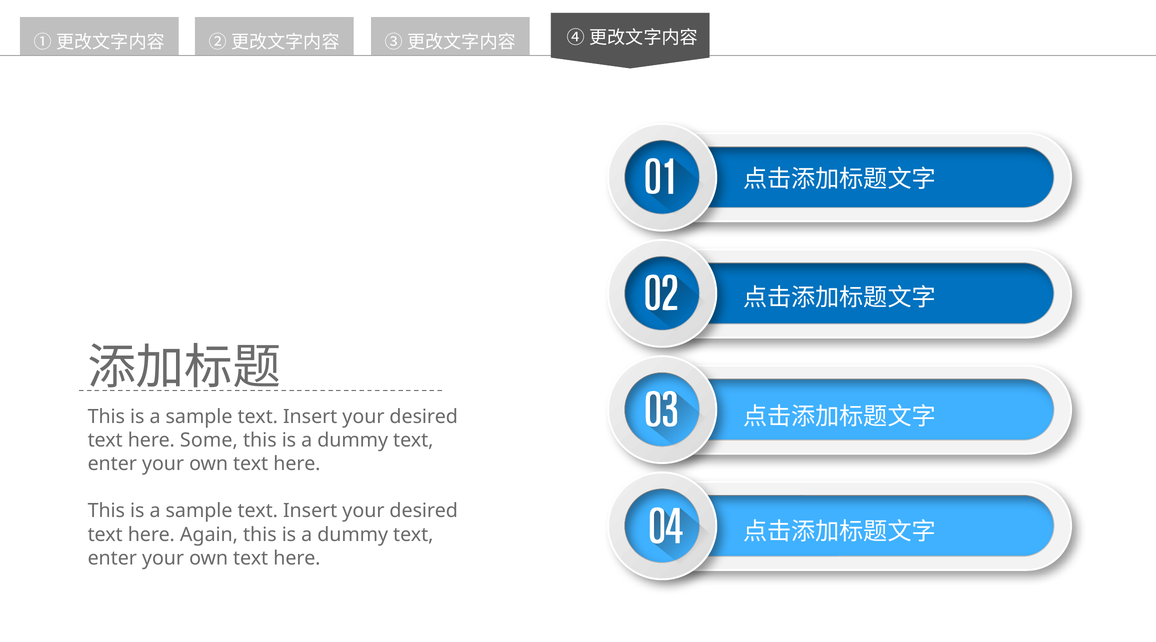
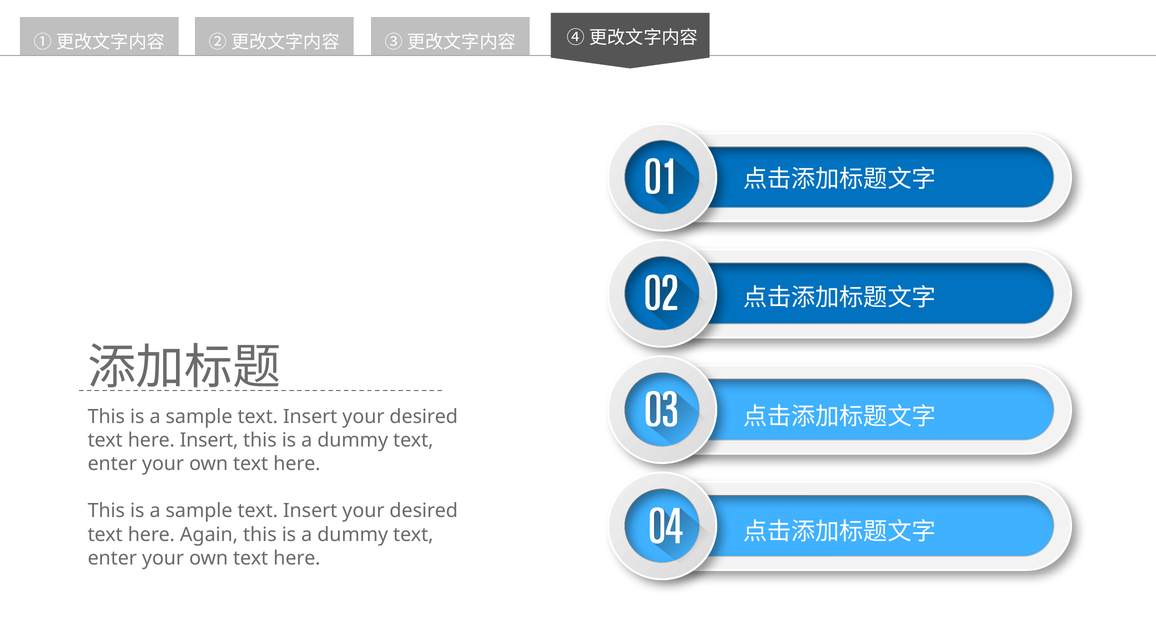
here Some: Some -> Insert (209, 440)
